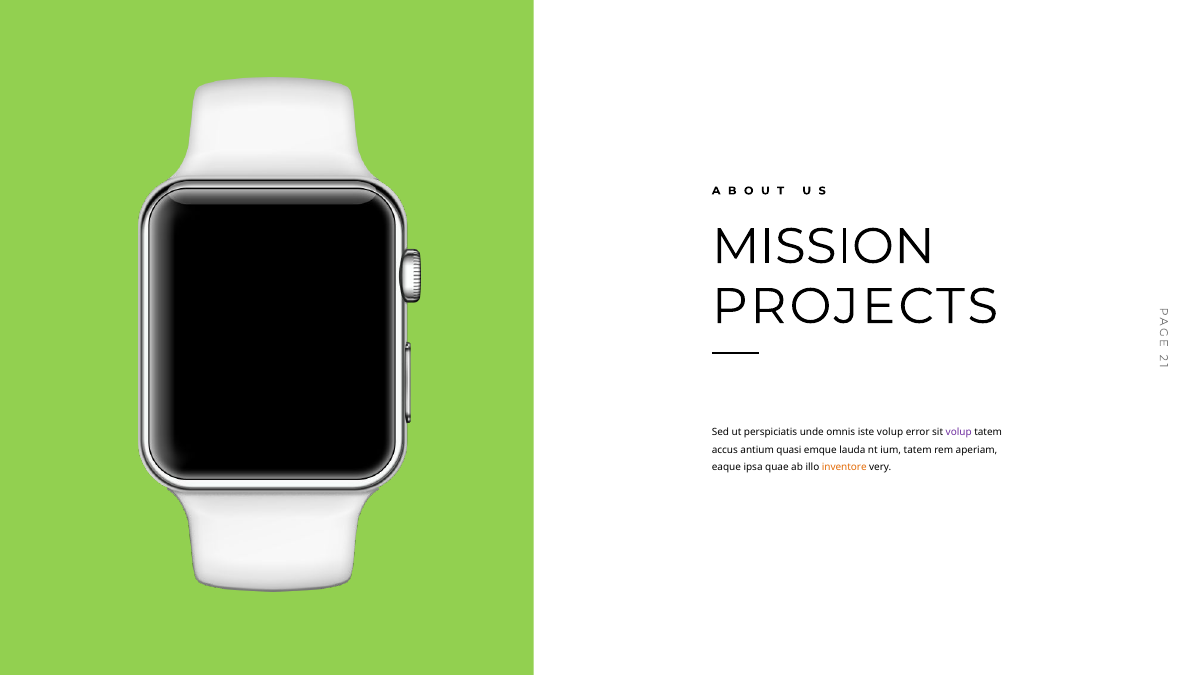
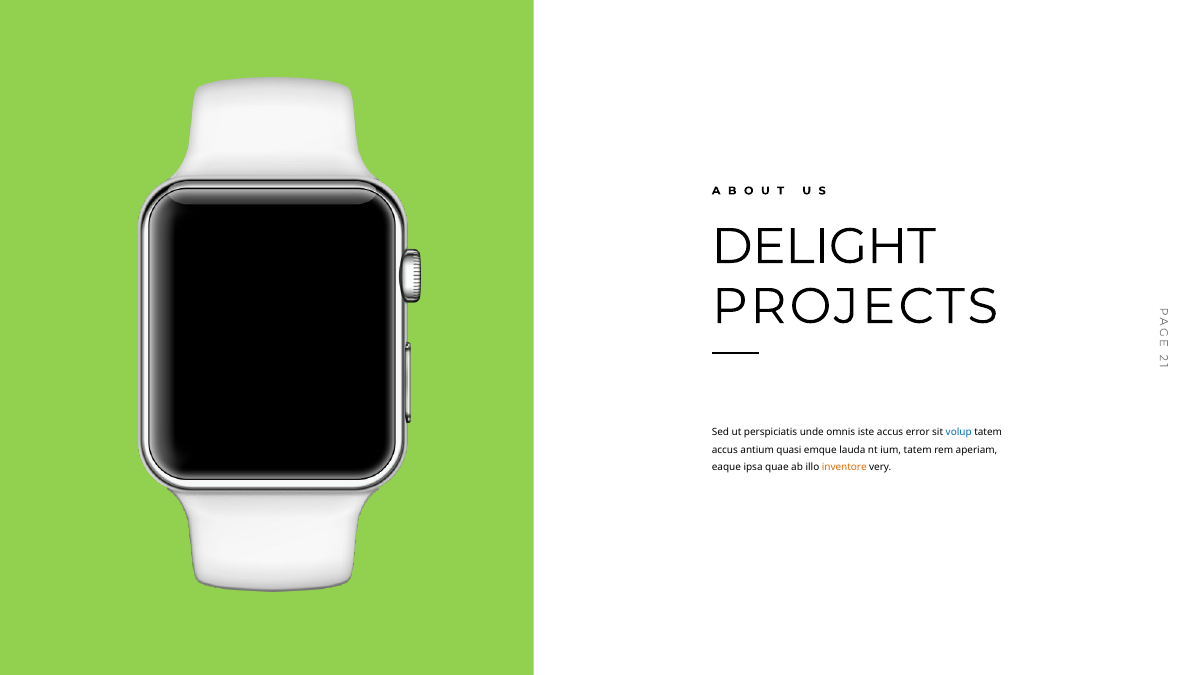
MISSION: MISSION -> DELIGHT (824, 247)
iste volup: volup -> accus (890, 432)
volup colour: purple -> blue (959, 432)
